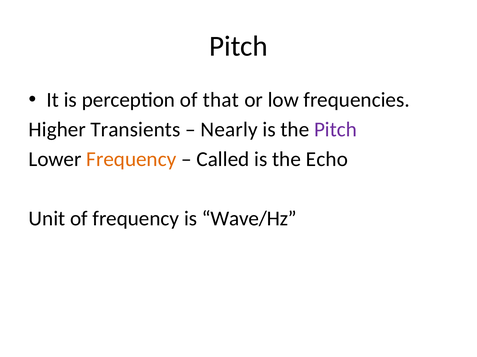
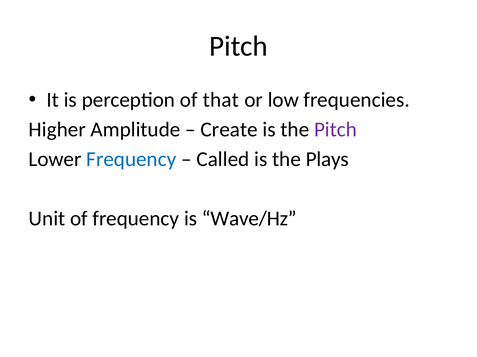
Transients: Transients -> Amplitude (135, 130)
Nearly: Nearly -> Create (229, 130)
Frequency colour: orange -> blue (131, 159)
Echo: Echo -> Plays (327, 159)
